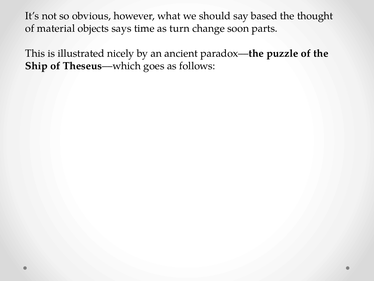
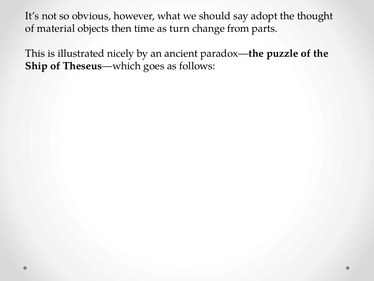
based: based -> adopt (264, 16)
says: says -> then (122, 28)
soon: soon -> from (238, 28)
